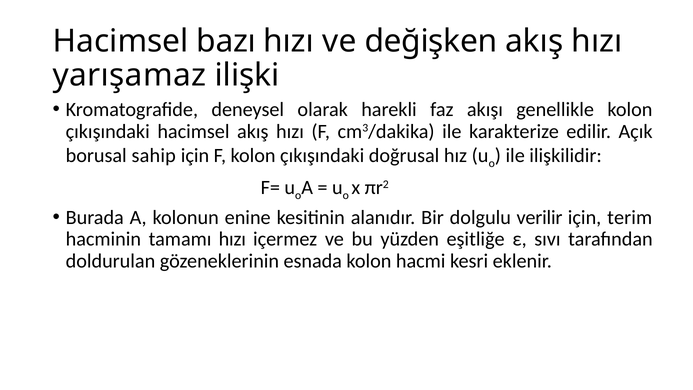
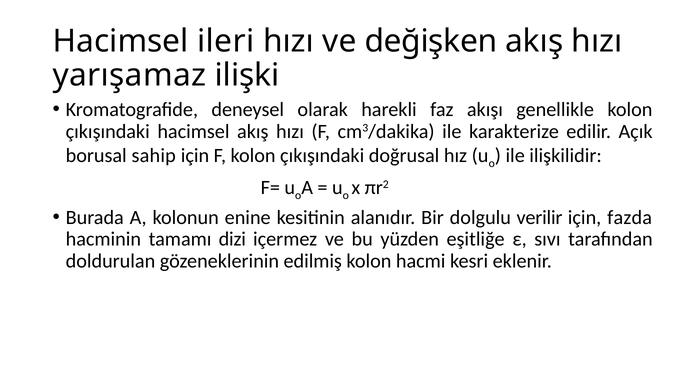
bazı: bazı -> ileri (226, 41)
terim: terim -> fazda (630, 217)
tamamı hızı: hızı -> dizi (232, 239)
esnada: esnada -> edilmiş (313, 261)
